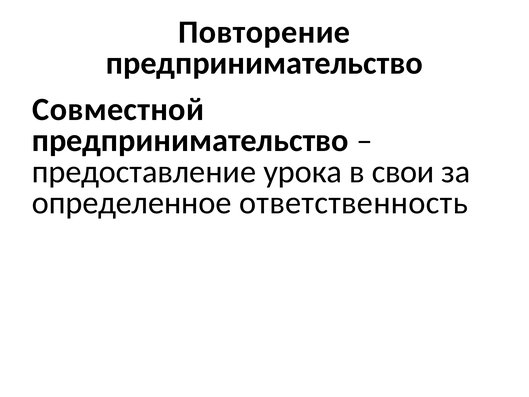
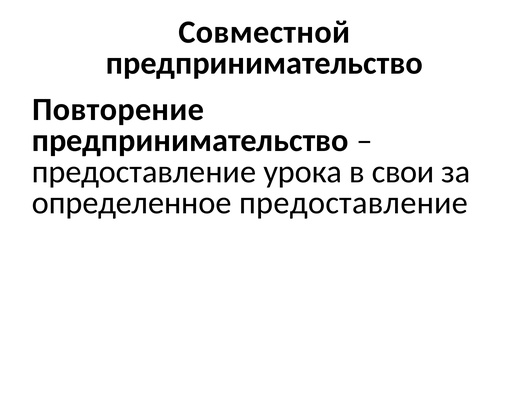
Повторение: Повторение -> Совместной (264, 32)
Совместной: Совместной -> Повторение (118, 109)
определенное ответственность: ответственность -> предоставление (354, 203)
